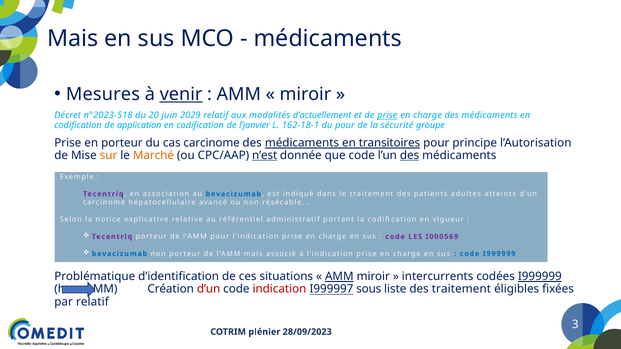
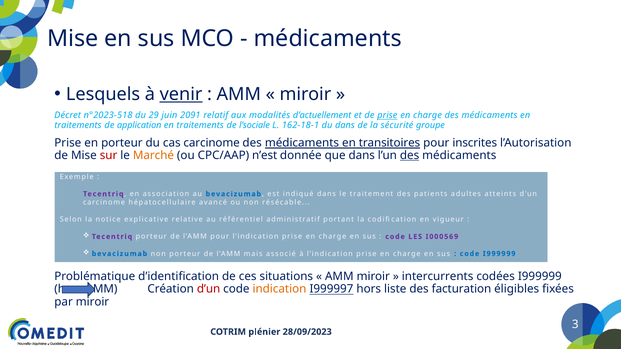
Mais: Mais -> Mise (73, 39)
Mesures: Mesures -> Lesquels (103, 94)
20: 20 -> 29 (154, 115)
2029: 2029 -> 2091 (190, 115)
codification: codification -> traitements (78, 125)
codification: codification -> traitements (200, 125)
l’janvier: l’janvier -> l’sociale (255, 125)
du pour: pour -> dans (345, 125)
principe: principe -> inscrites (475, 143)
sur colour: orange -> red (109, 155)
n’est underline: present -> none (265, 155)
que code: code -> dans (362, 155)
AMM underline: present -> none (339, 277)
I999999 underline: present -> none (540, 277)
indication colour: red -> orange (279, 289)
I999997 sous: sous -> hors (369, 289)
des traitement: traitement -> facturation (462, 289)
par relatif: relatif -> miroir (93, 302)
